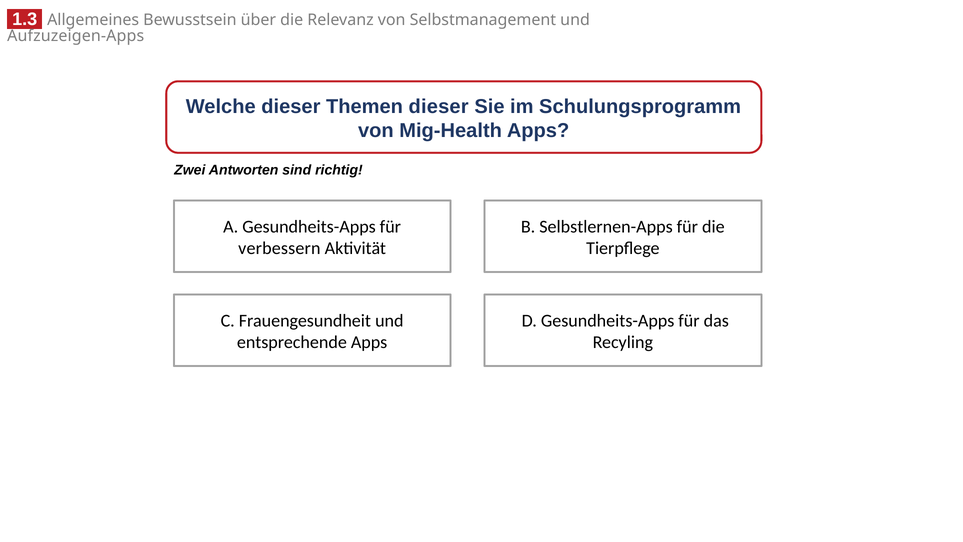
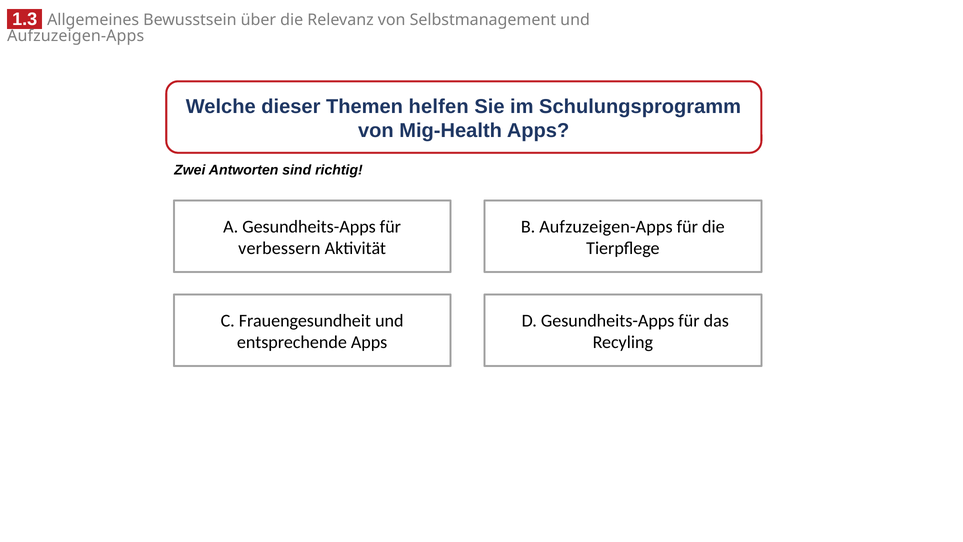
Themen dieser: dieser -> helfen (439, 106)
B Selbstlernen-Apps: Selbstlernen-Apps -> Aufzuzeigen-Apps (606, 227)
